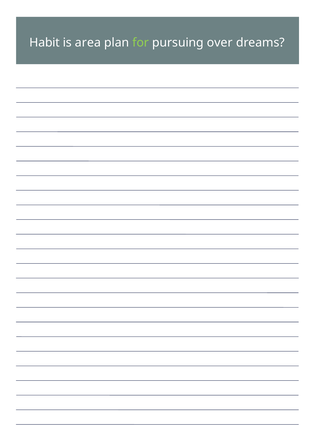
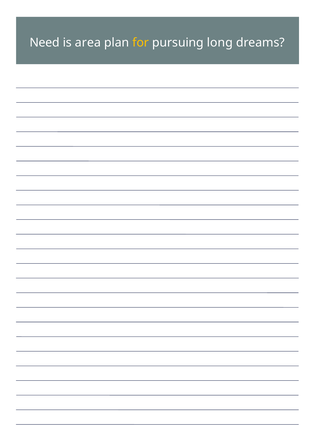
Habit: Habit -> Need (45, 42)
for colour: light green -> yellow (141, 42)
over: over -> long (220, 42)
